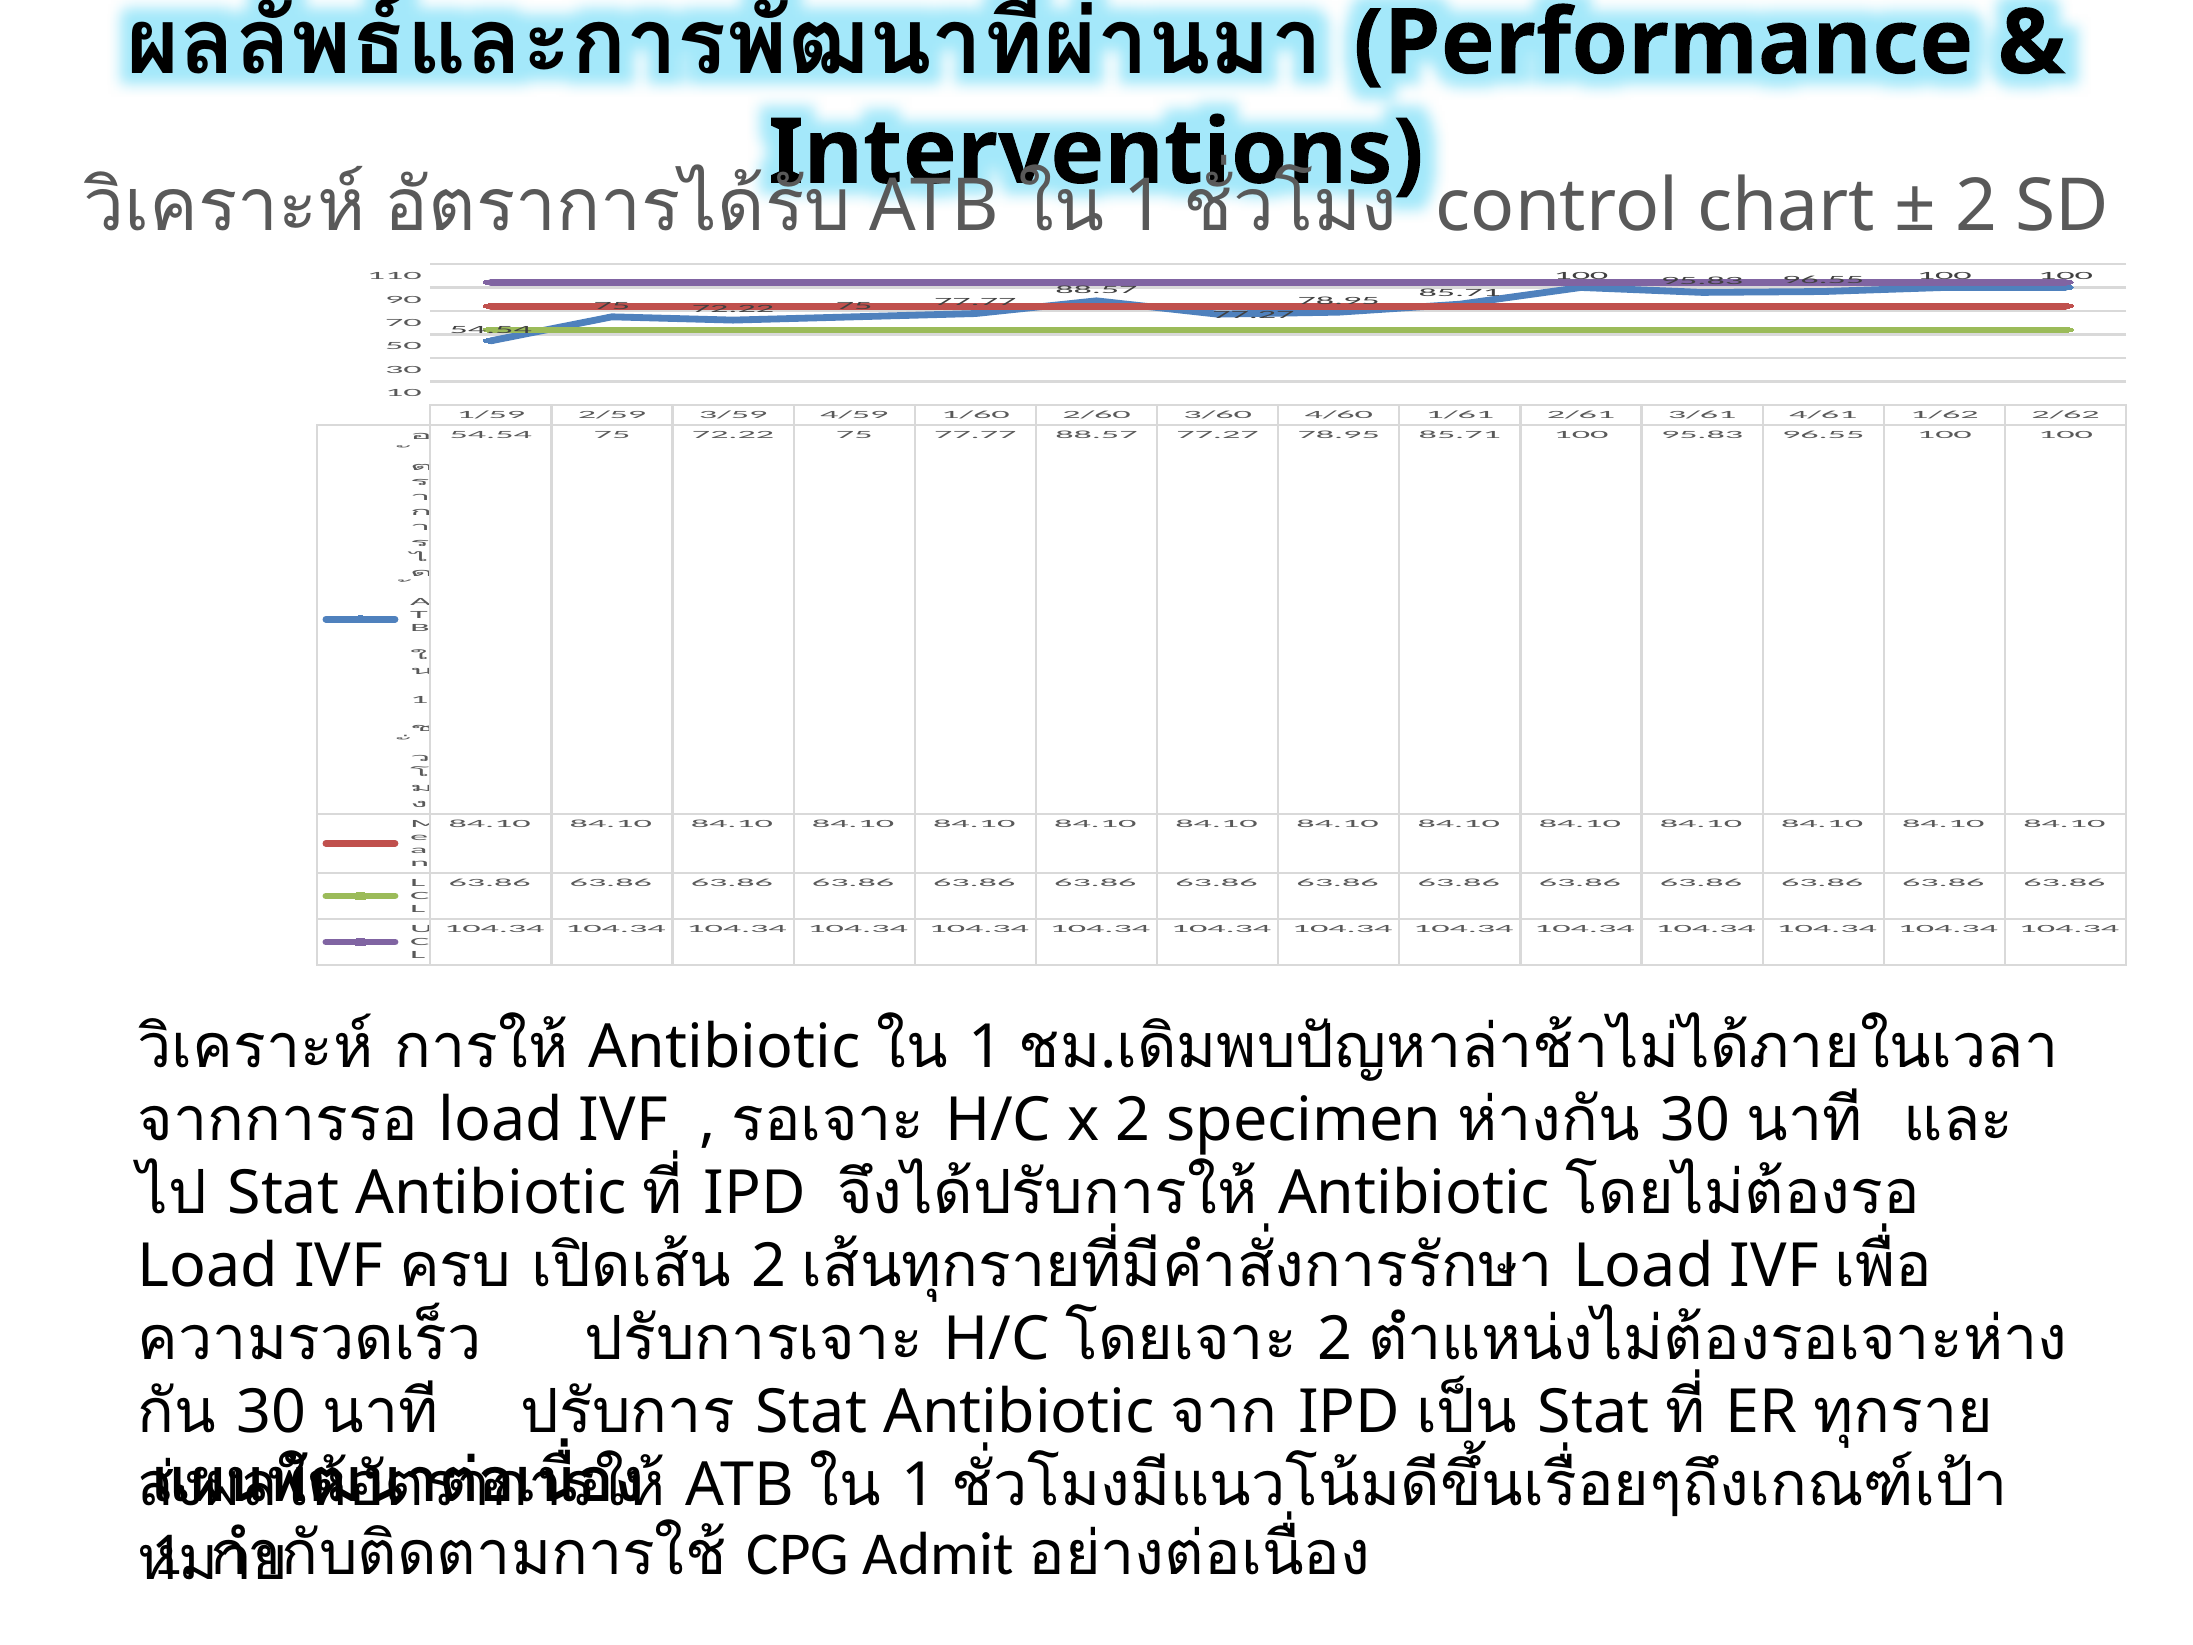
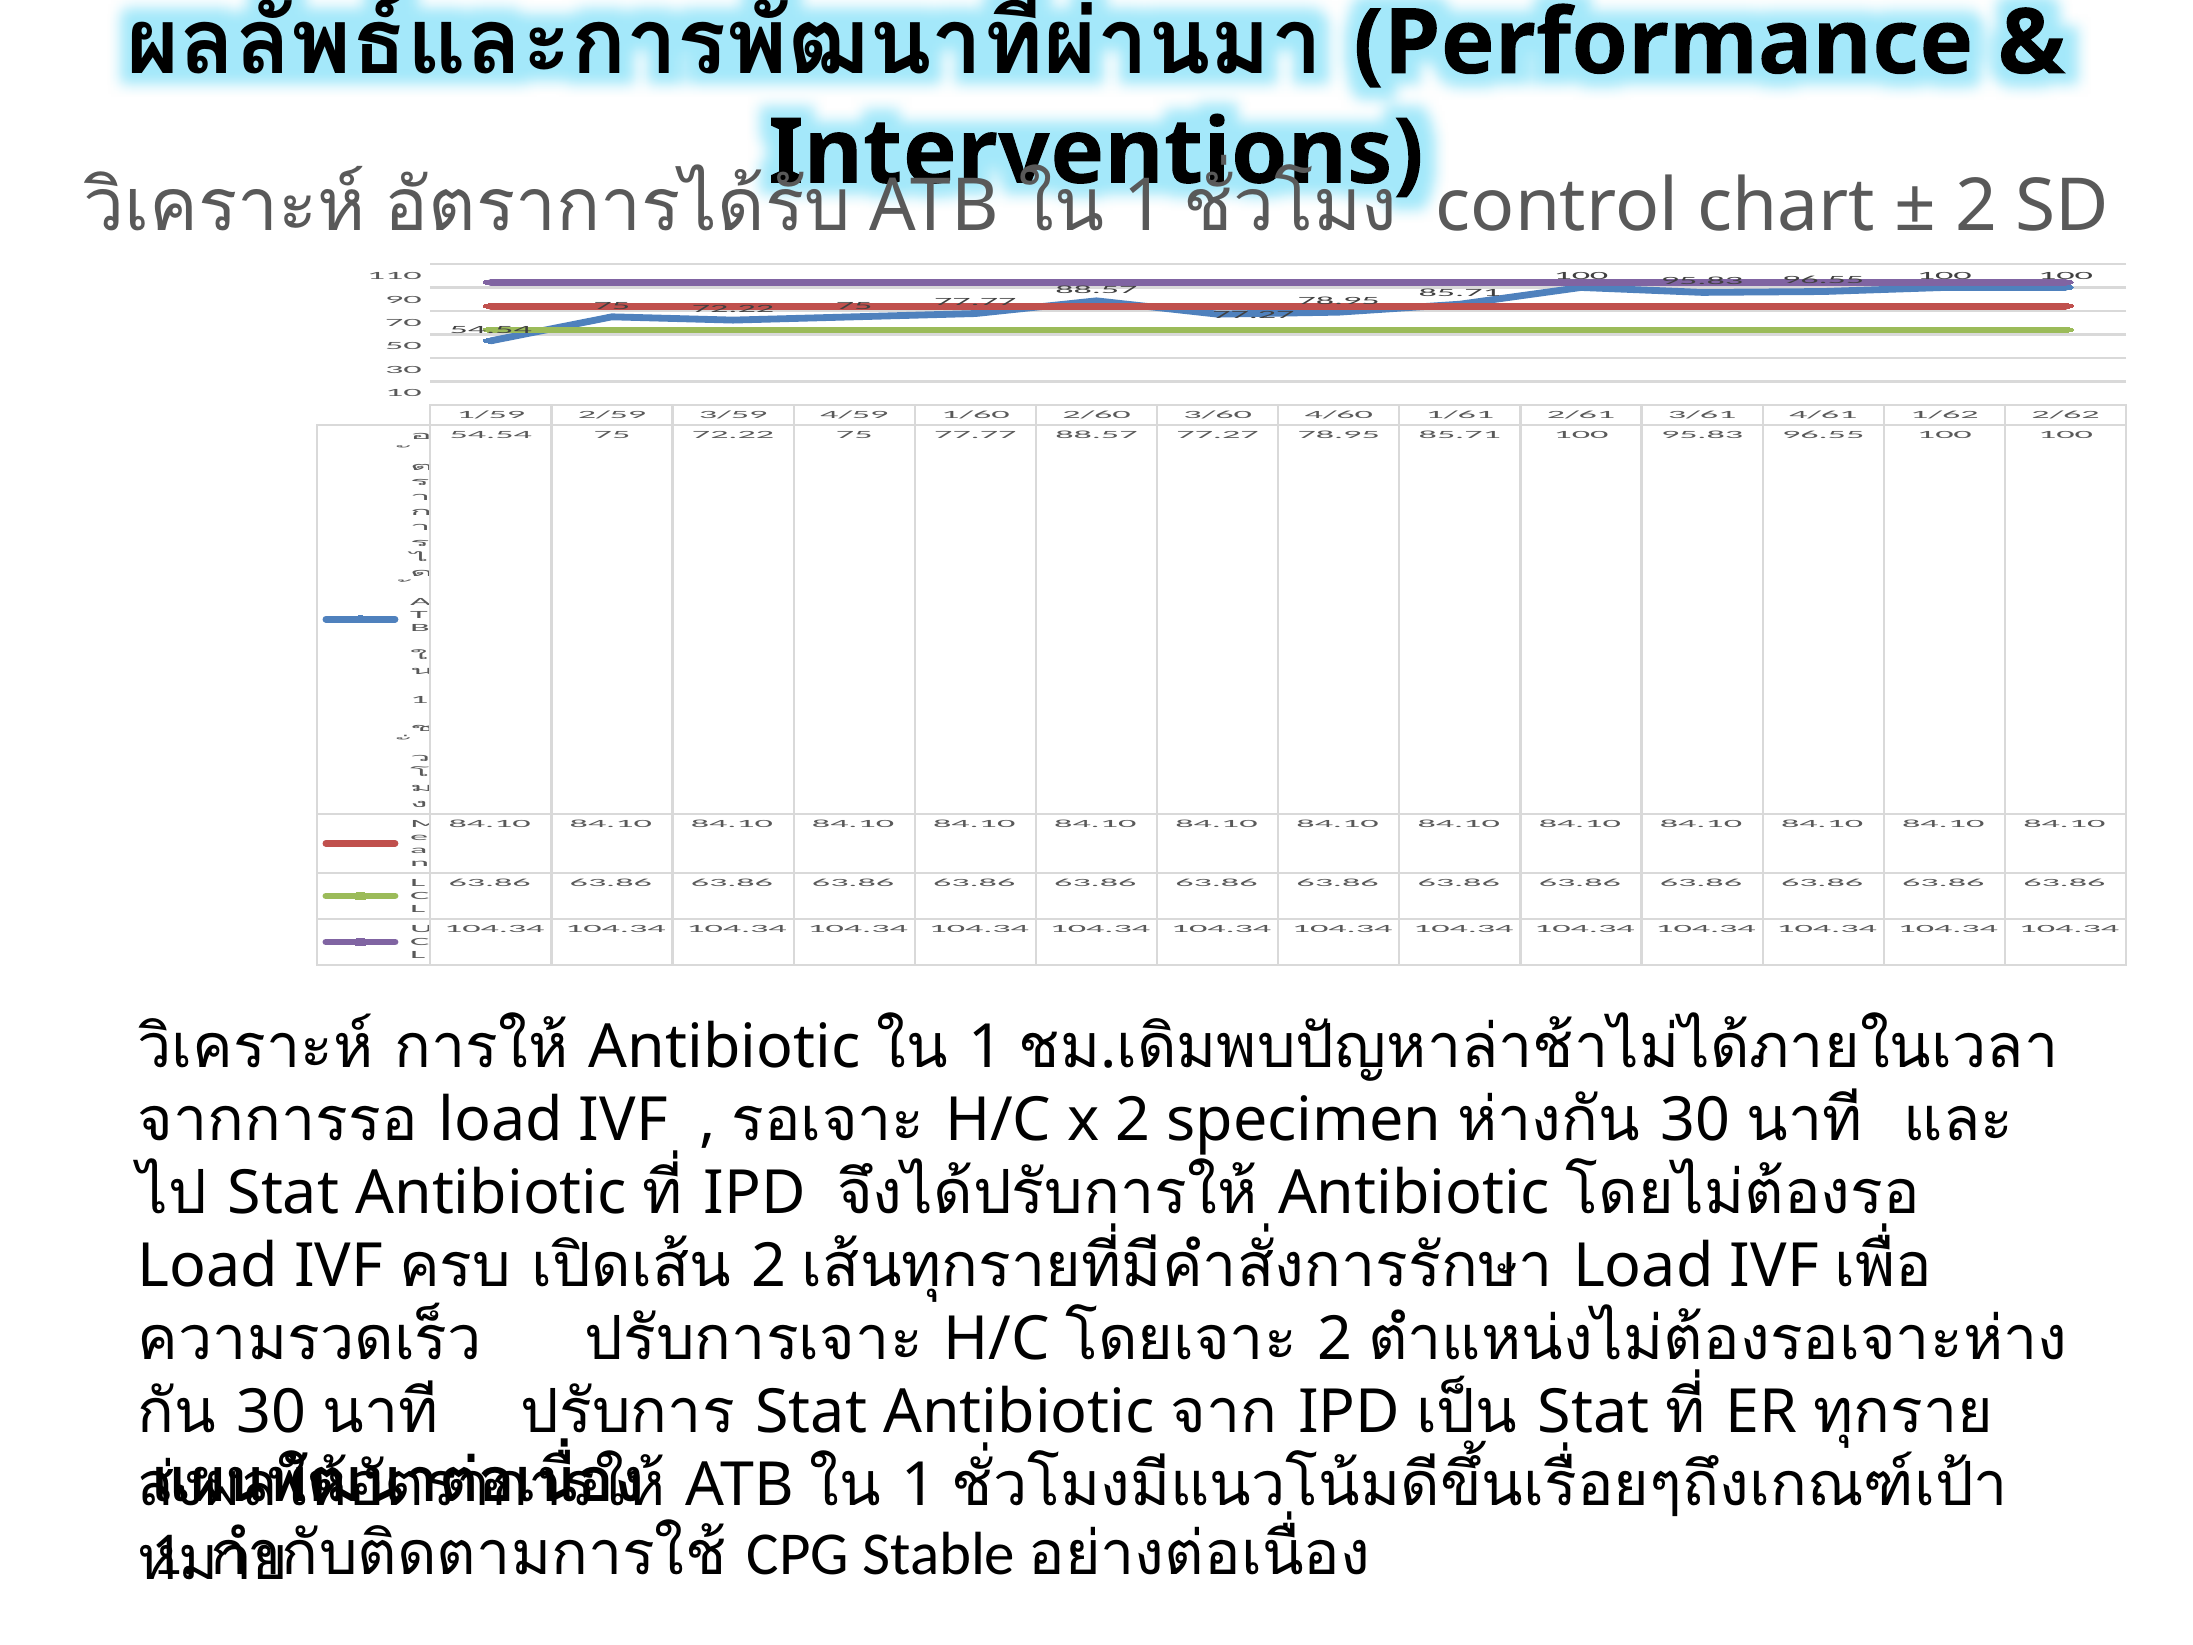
Admit: Admit -> Stable (939, 1554)
